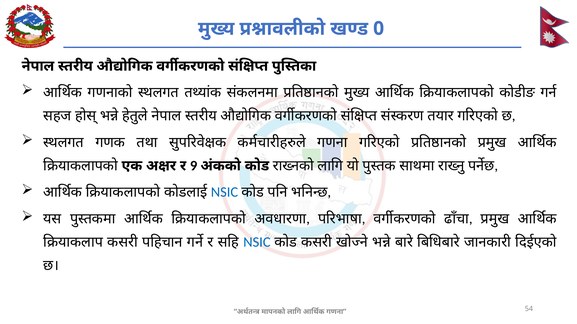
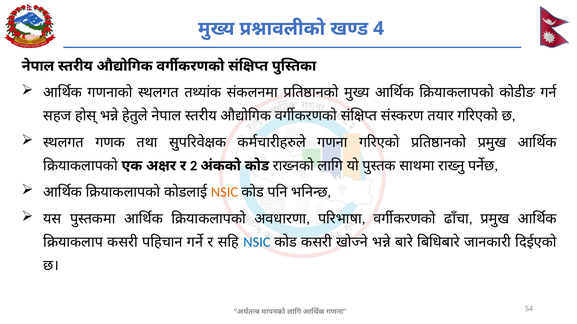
0: 0 -> 4 (379, 29)
9: 9 -> 2 (194, 166)
NSIC colour: blue -> orange (225, 192)
